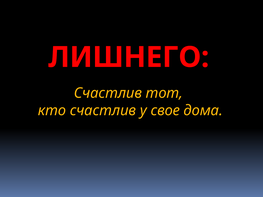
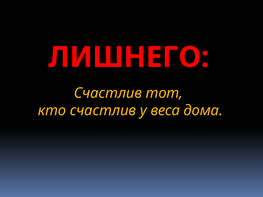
свое: свое -> веса (165, 111)
